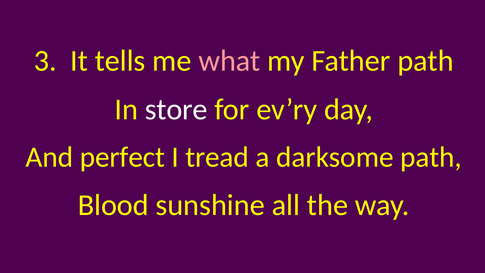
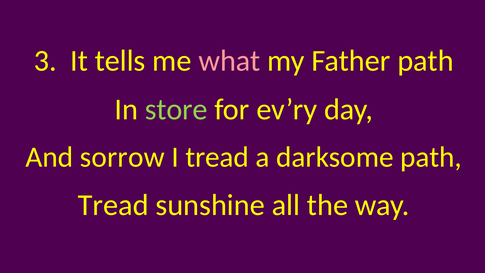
store colour: white -> light green (176, 109)
perfect: perfect -> sorrow (122, 157)
Blood: Blood -> Tread (113, 205)
